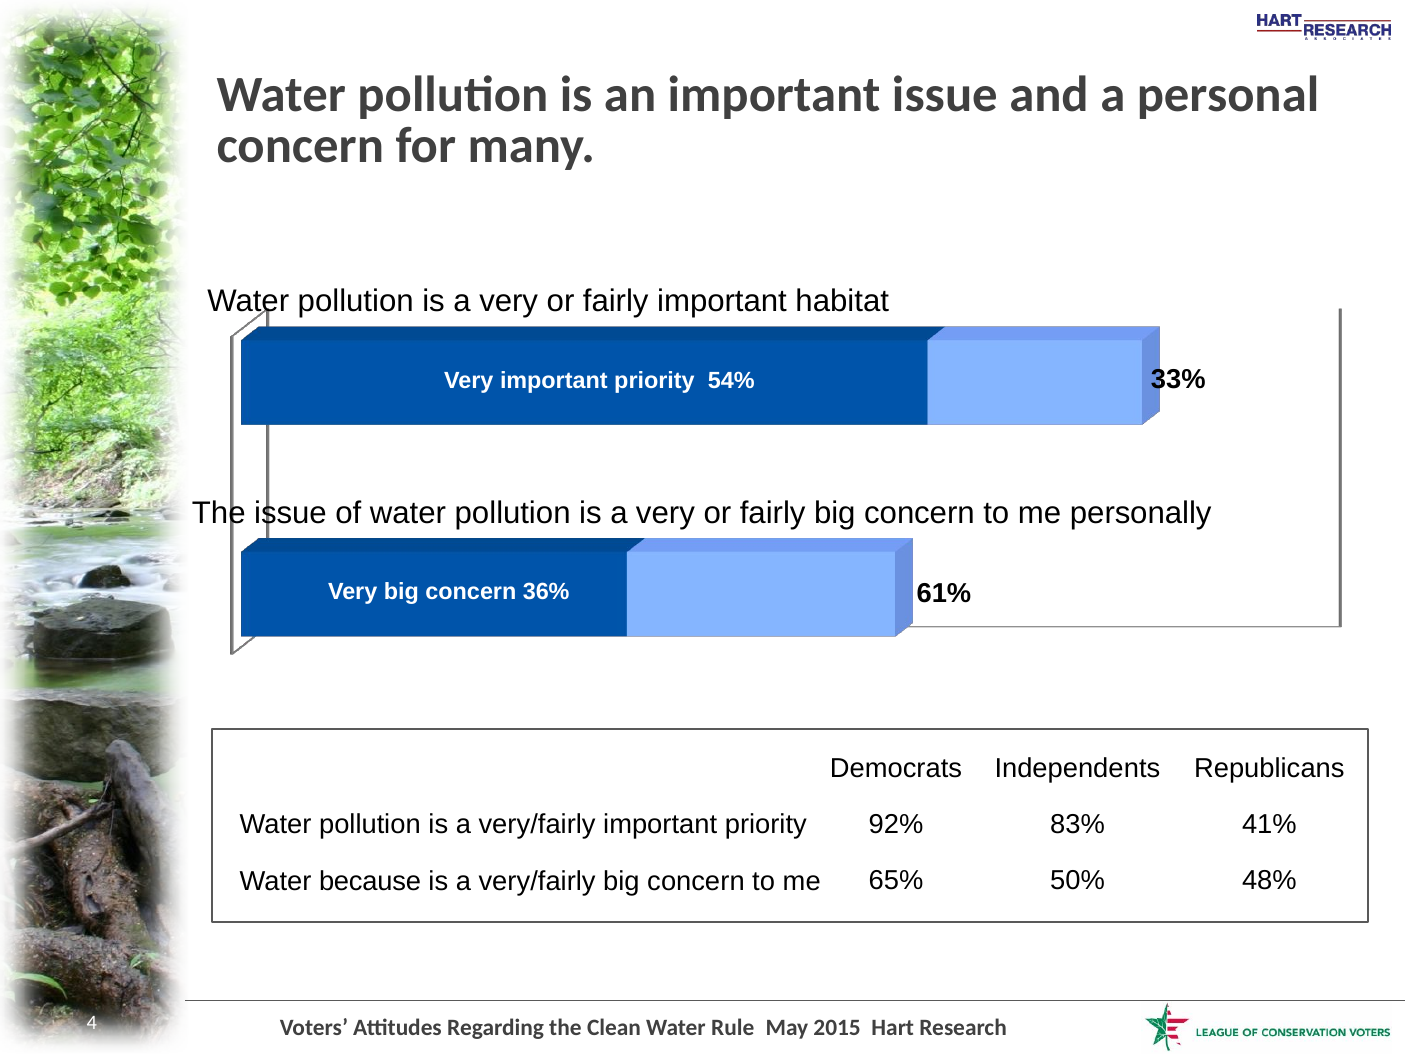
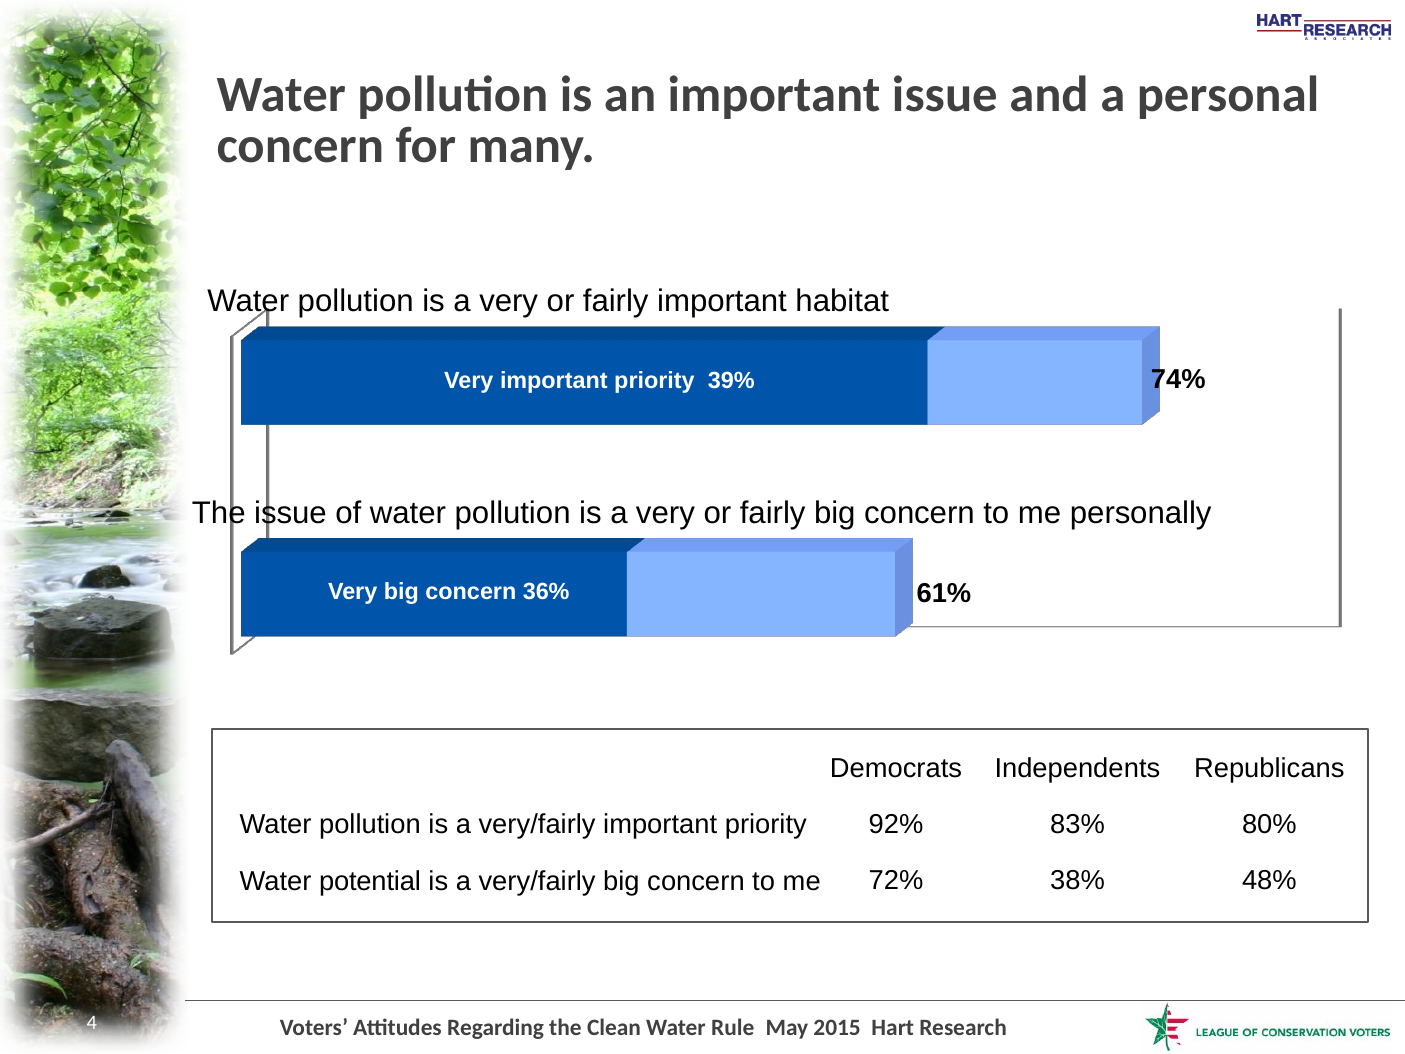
33%: 33% -> 74% (1178, 379)
54%: 54% -> 39% (731, 381)
41%: 41% -> 80% (1269, 824)
65%: 65% -> 72% (896, 880)
50%: 50% -> 38% (1077, 880)
because: because -> potential (370, 881)
